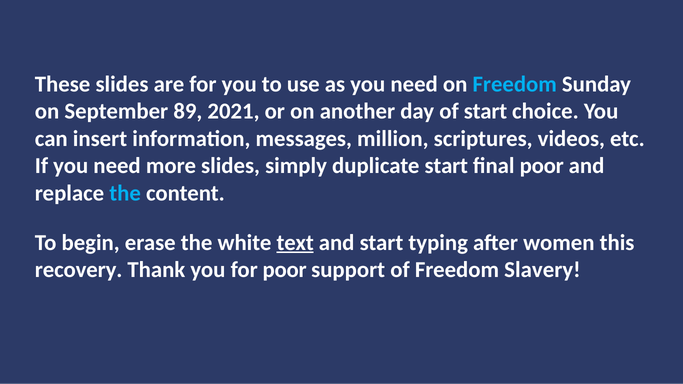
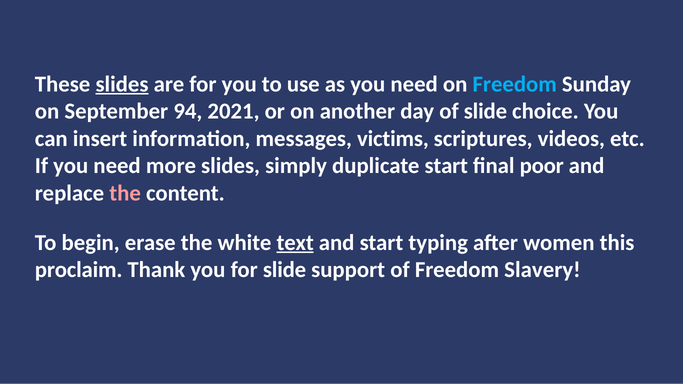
slides underline: none -> present (122, 84)
89: 89 -> 94 (188, 111)
of start: start -> slide (485, 111)
million: million -> victims (393, 139)
the colour: light blue -> pink (125, 193)
recovery: recovery -> proclaim (79, 270)
for poor: poor -> slide (285, 270)
